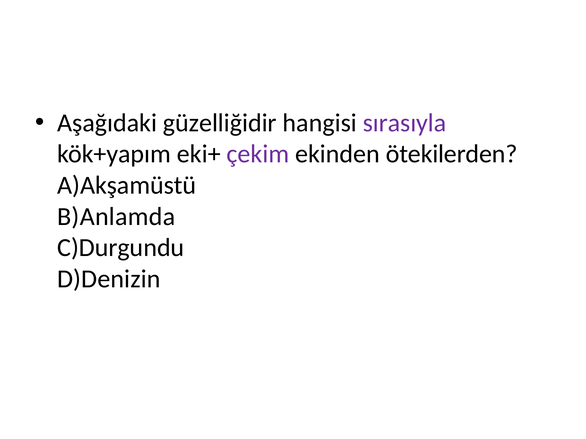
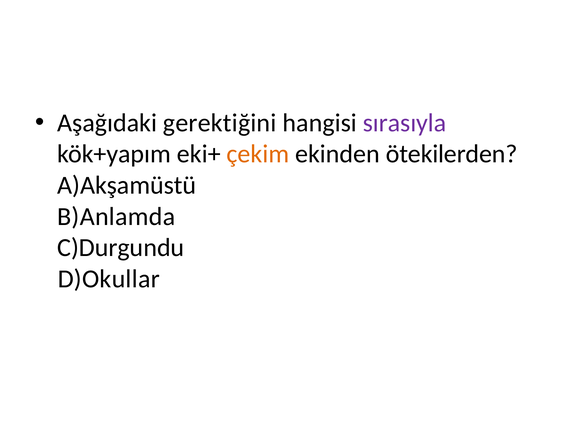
güzelliğidir: güzelliğidir -> gerektiğini (220, 123)
çekim colour: purple -> orange (258, 154)
D)Denizin: D)Denizin -> D)Okullar (109, 279)
